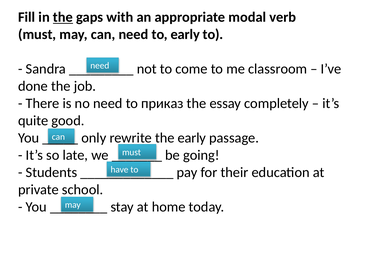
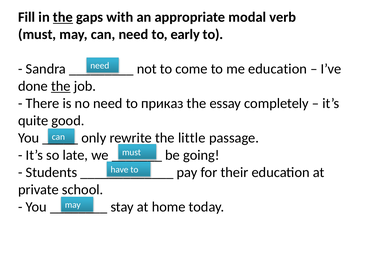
me classroom: classroom -> education (278, 69)
the underline: none -> present (61, 86)
early: early -> little (192, 138)
